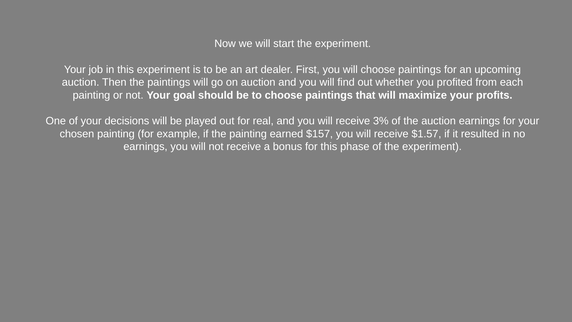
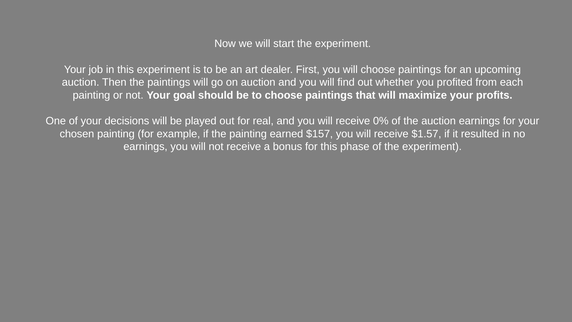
3%: 3% -> 0% (381, 121)
